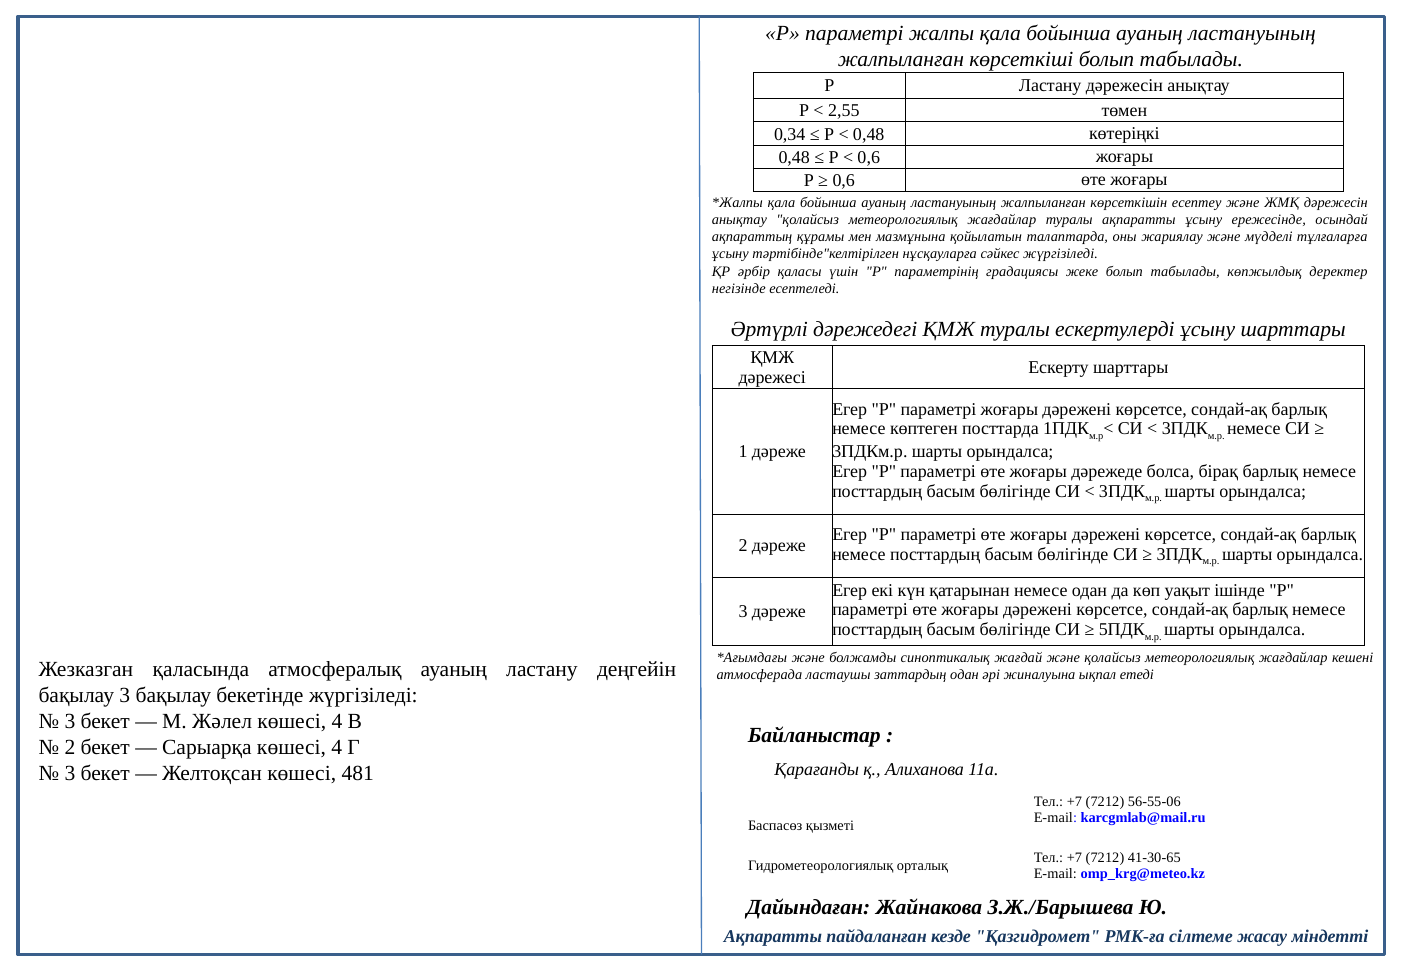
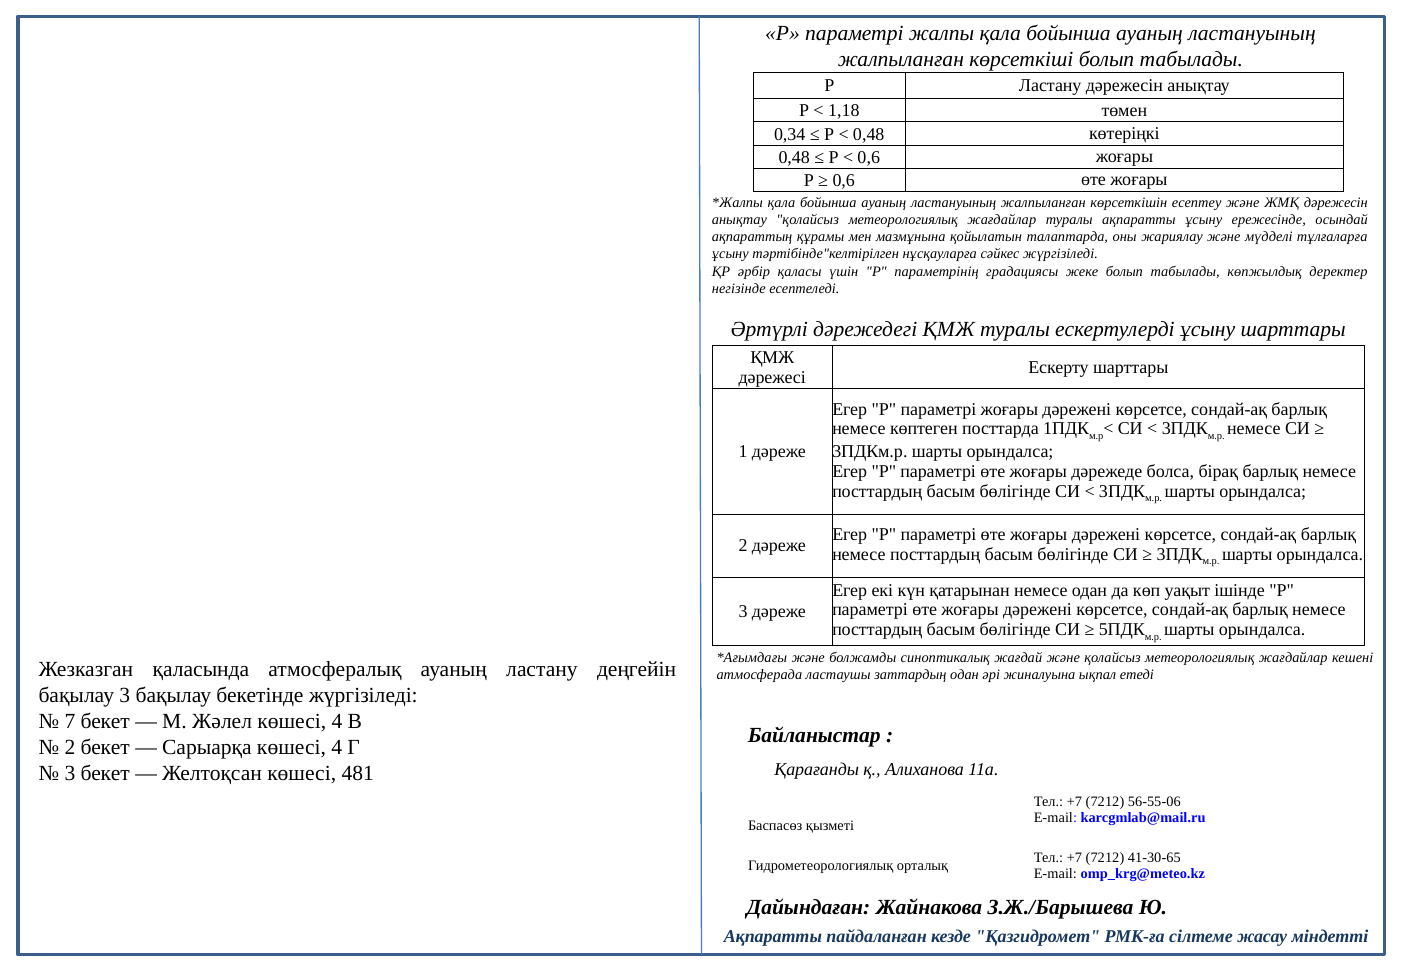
2,55: 2,55 -> 1,18 (844, 111)
3: 3 -> 7 (70, 721)
